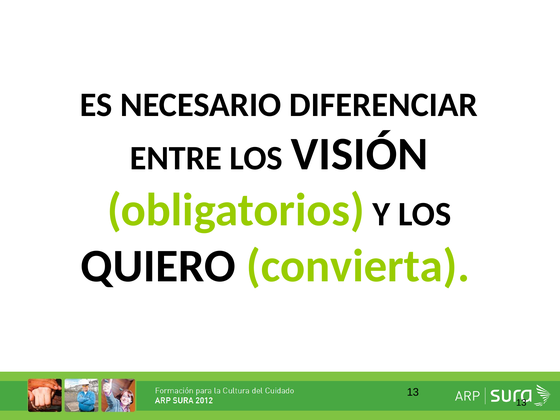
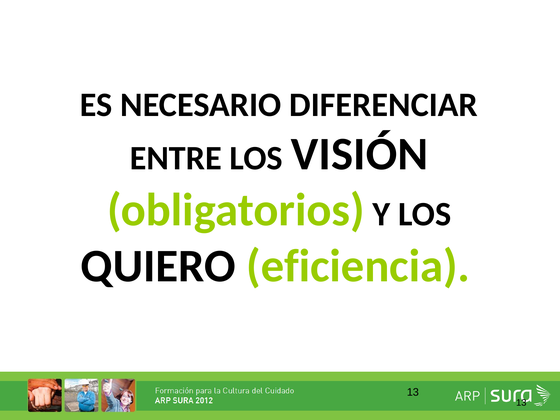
convierta: convierta -> eficiencia (358, 266)
